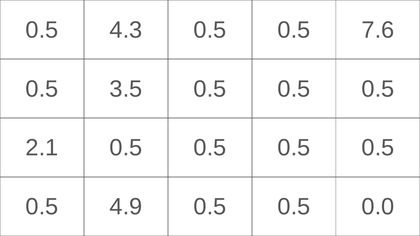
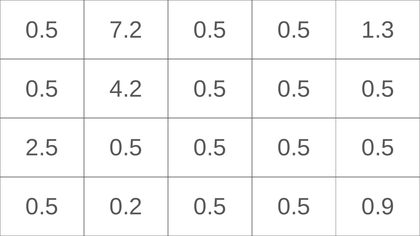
4.3: 4.3 -> 7.2 (126, 30)
7.6: 7.6 -> 1.3 (378, 30)
3.5: 3.5 -> 4.2 (126, 89)
2.1: 2.1 -> 2.5 (42, 148)
4.9: 4.9 -> 0.2 (126, 207)
0.0: 0.0 -> 0.9 (378, 207)
